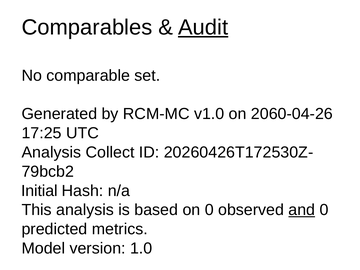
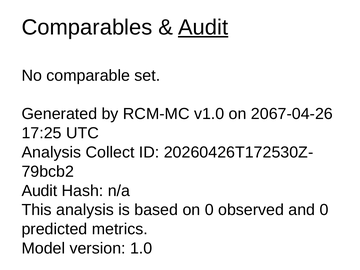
2060-04-26: 2060-04-26 -> 2067-04-26 (292, 114)
Initial: Initial -> Audit (39, 191)
and underline: present -> none (302, 210)
